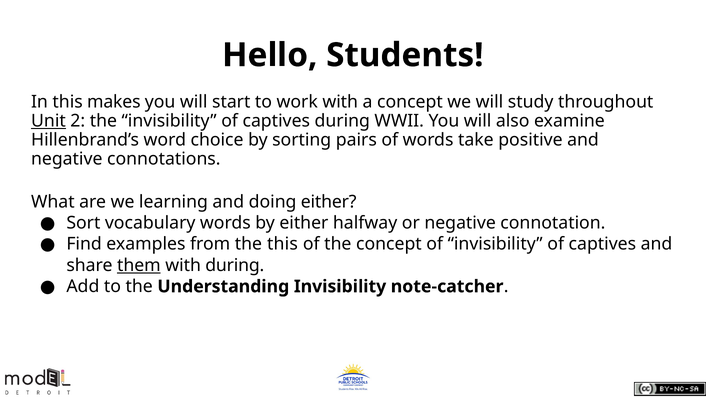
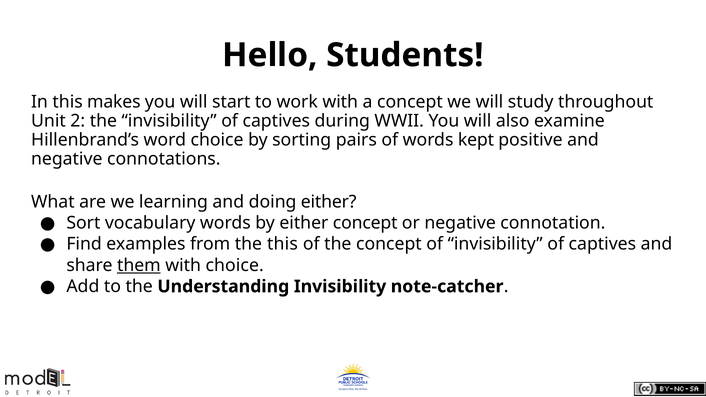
Unit underline: present -> none (48, 121)
take: take -> kept (476, 140)
either halfway: halfway -> concept (365, 223)
with during: during -> choice (235, 265)
